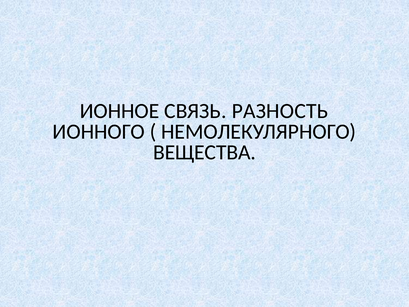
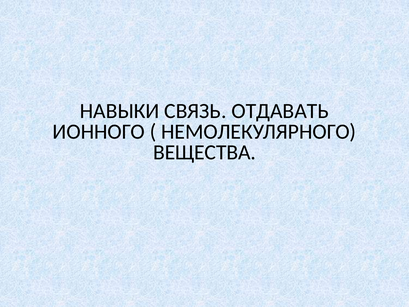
ИОННОЕ: ИОННОЕ -> НАВЫКИ (120, 111)
РАЗНОСТЬ: РАЗНОСТЬ -> ОТДАВАТЬ (280, 111)
